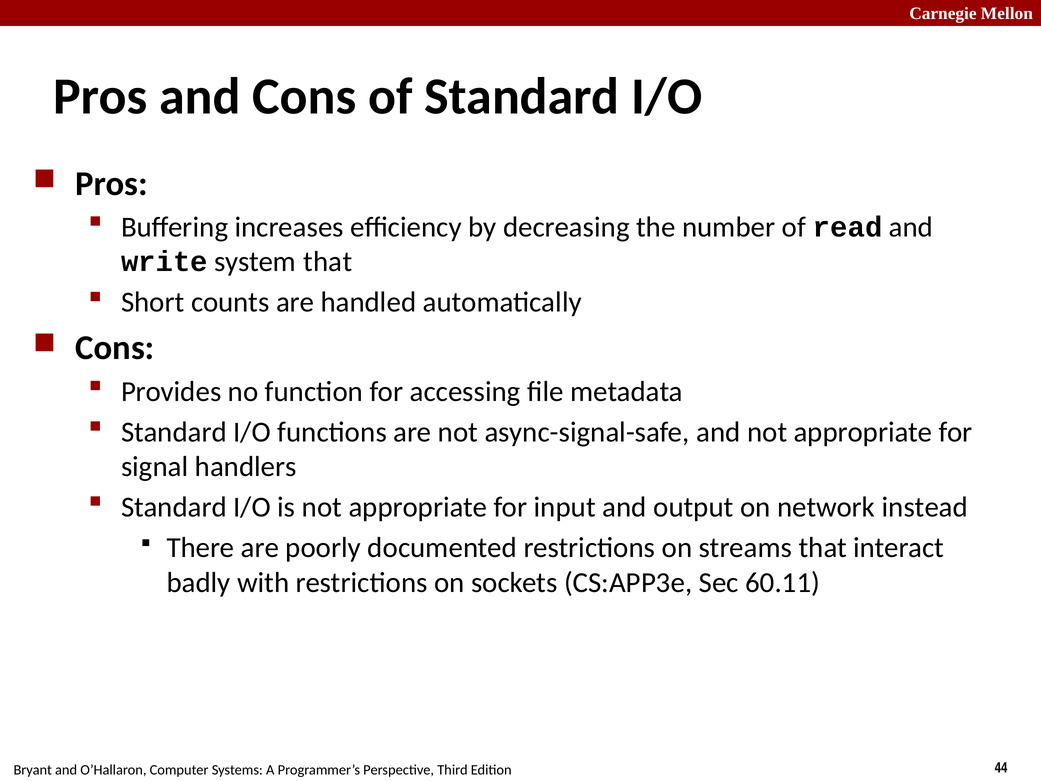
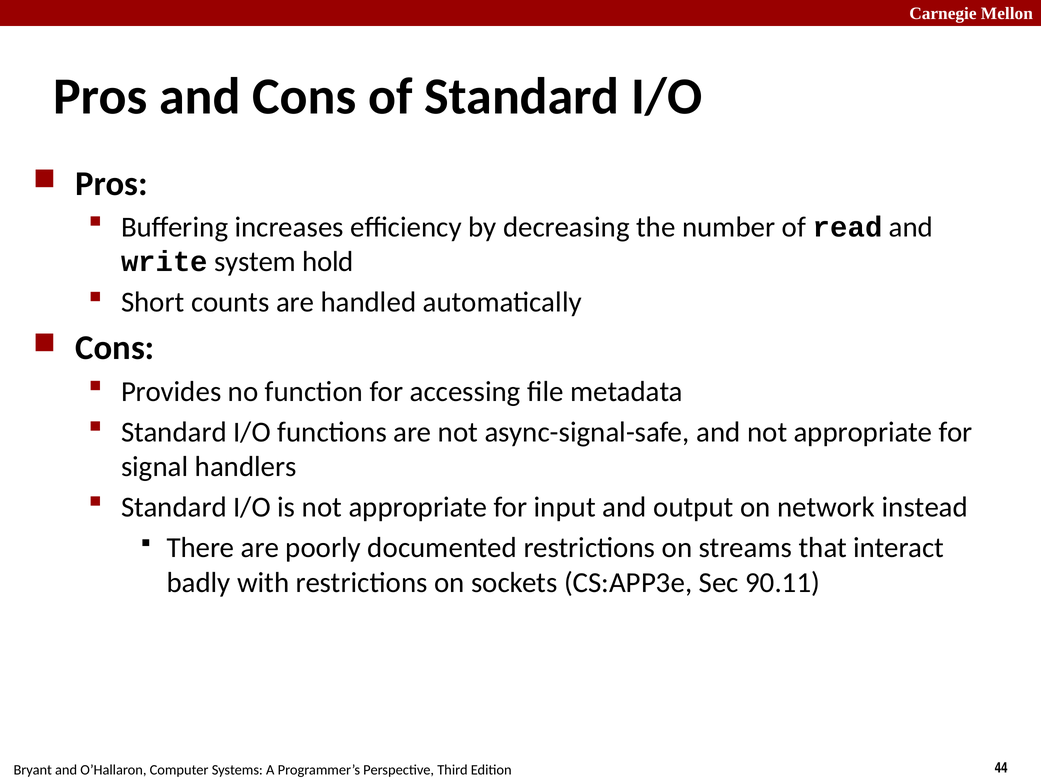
system that: that -> hold (328, 262)
60.11: 60.11 -> 90.11 (783, 582)
